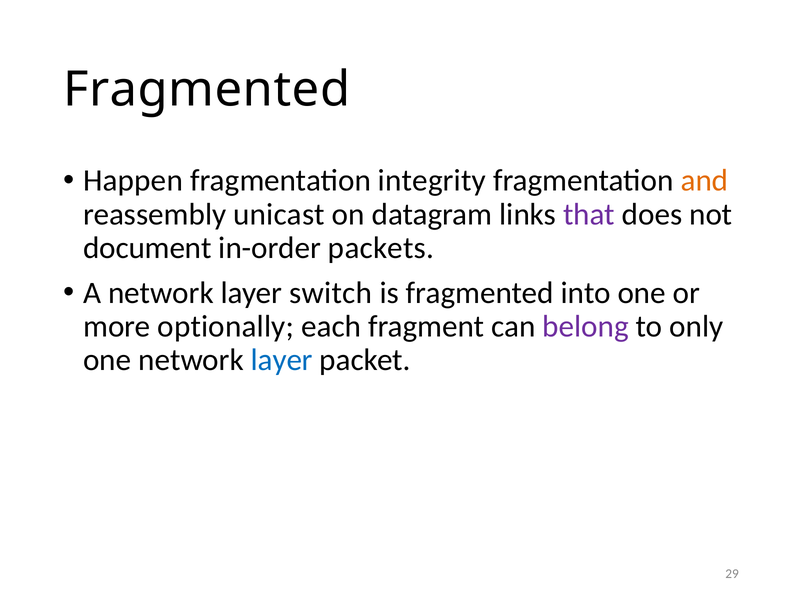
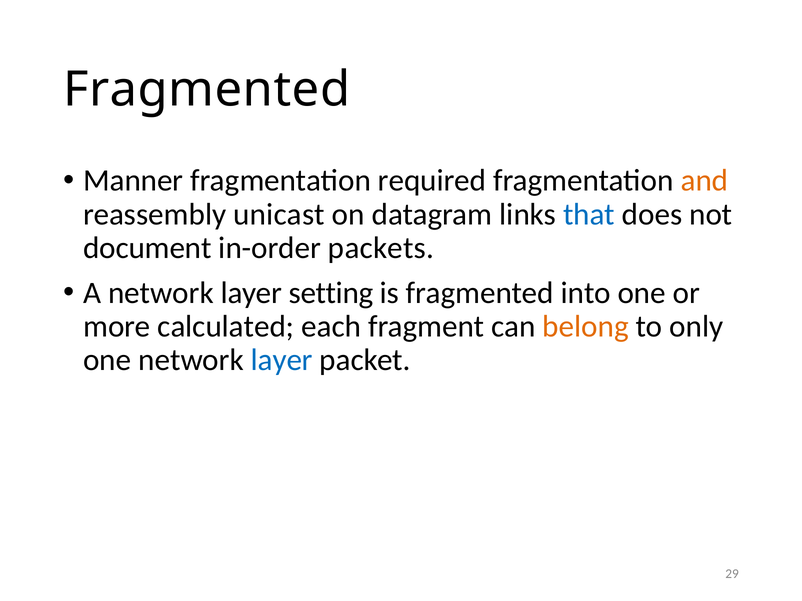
Happen: Happen -> Manner (133, 181)
integrity: integrity -> required (432, 181)
that colour: purple -> blue (589, 214)
switch: switch -> setting (331, 293)
optionally: optionally -> calculated (226, 327)
belong colour: purple -> orange (586, 327)
